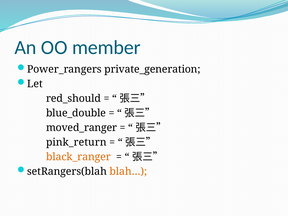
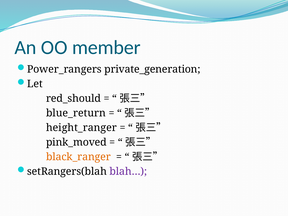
blue_double: blue_double -> blue_return (76, 113)
moved_ranger: moved_ranger -> height_ranger (81, 128)
pink_return: pink_return -> pink_moved (76, 142)
blah… colour: orange -> purple (128, 171)
